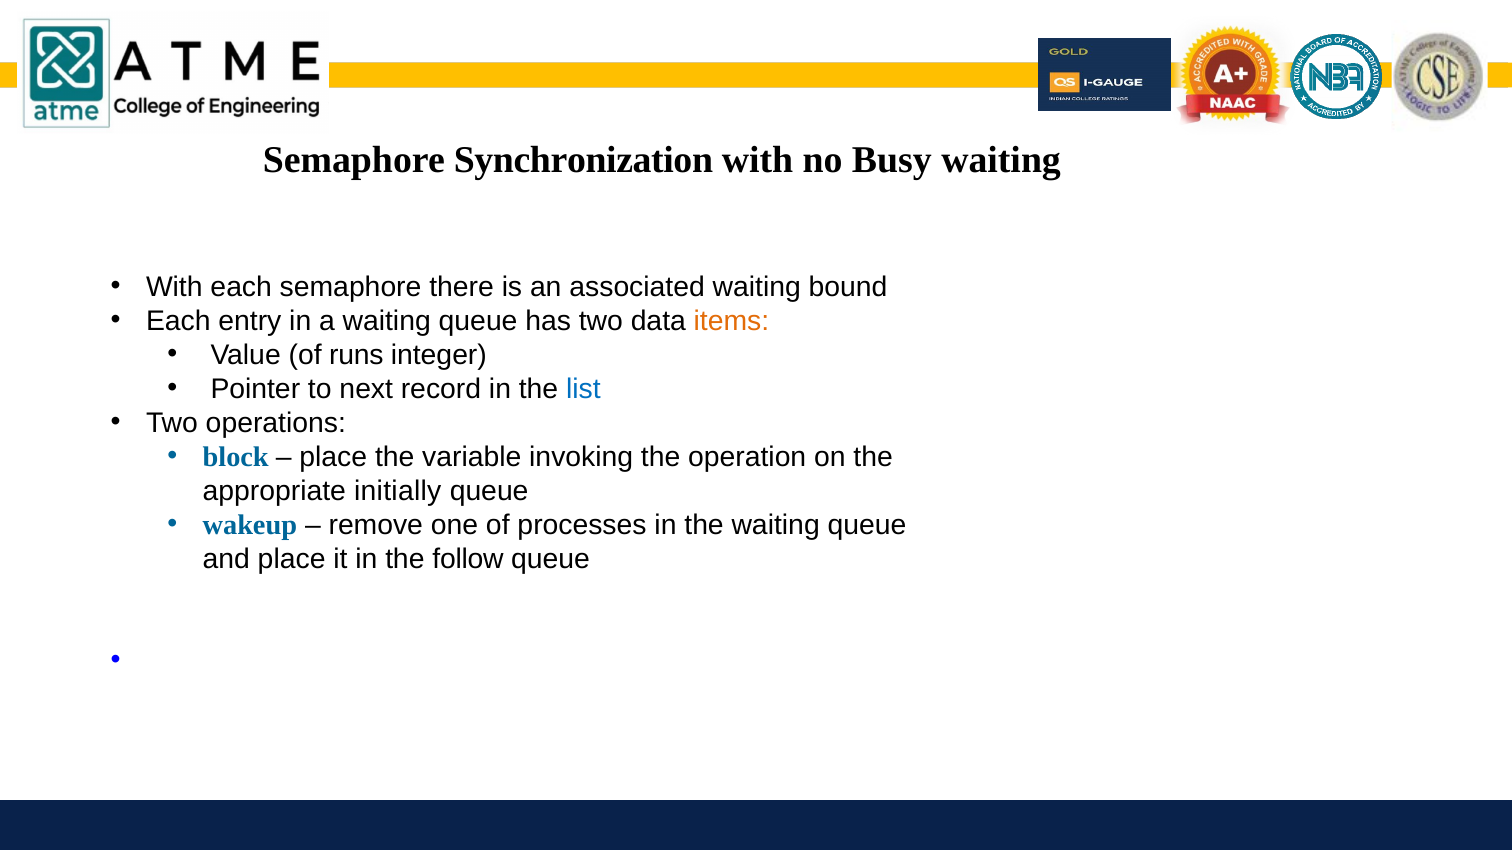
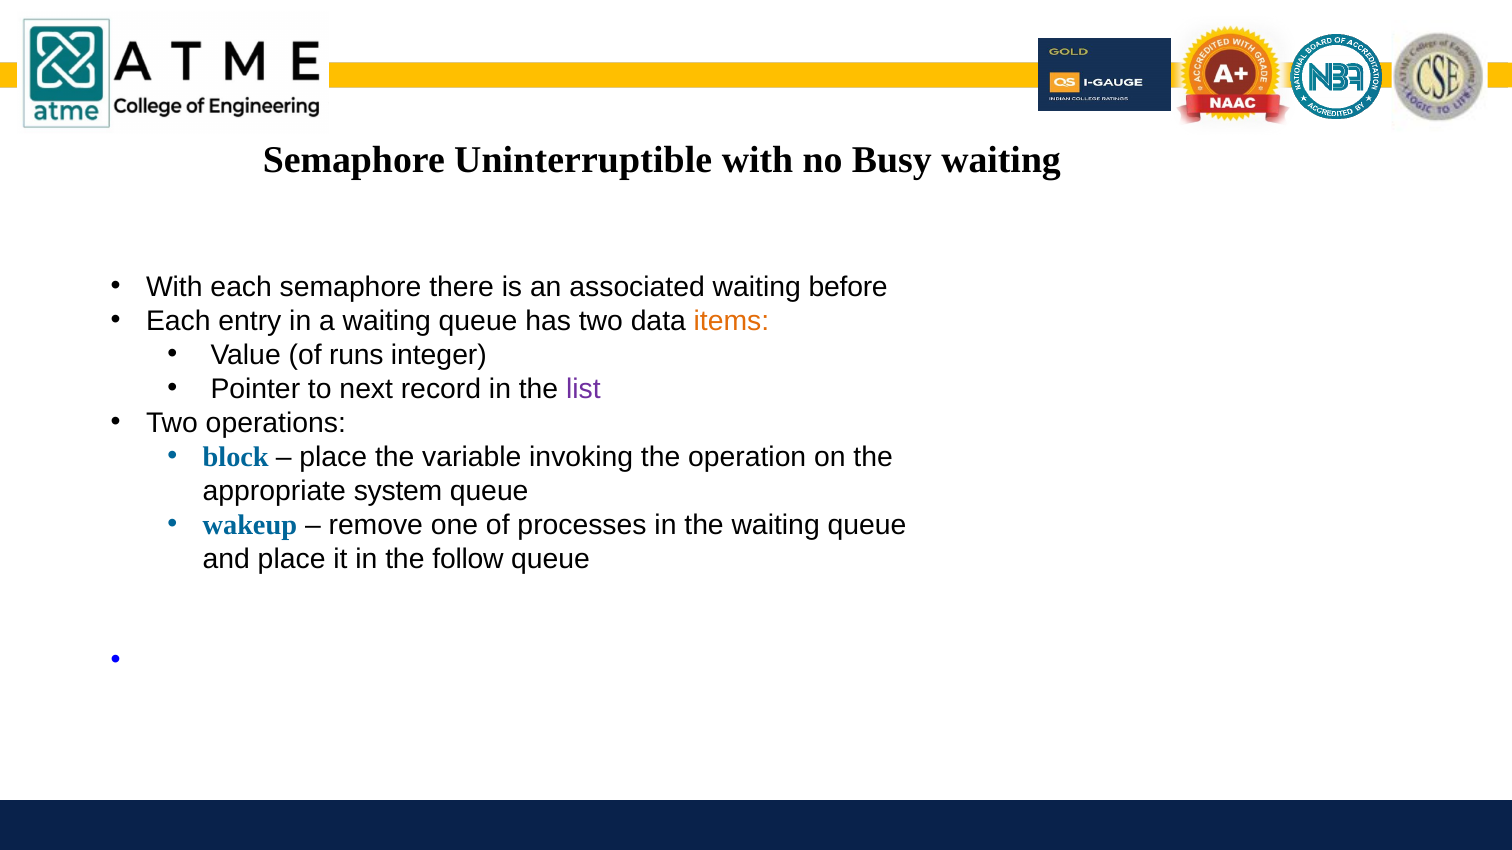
Synchronization: Synchronization -> Uninterruptible (583, 160)
bound: bound -> before (848, 287)
list colour: blue -> purple (583, 389)
initially: initially -> system (398, 491)
